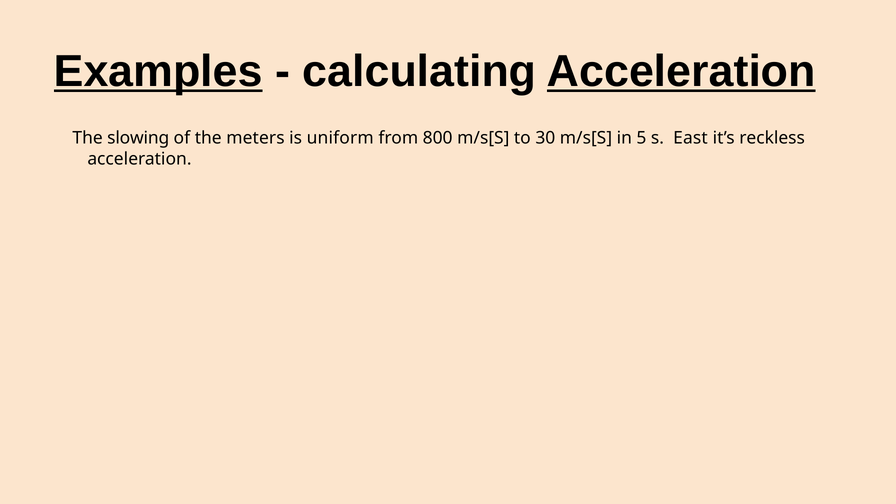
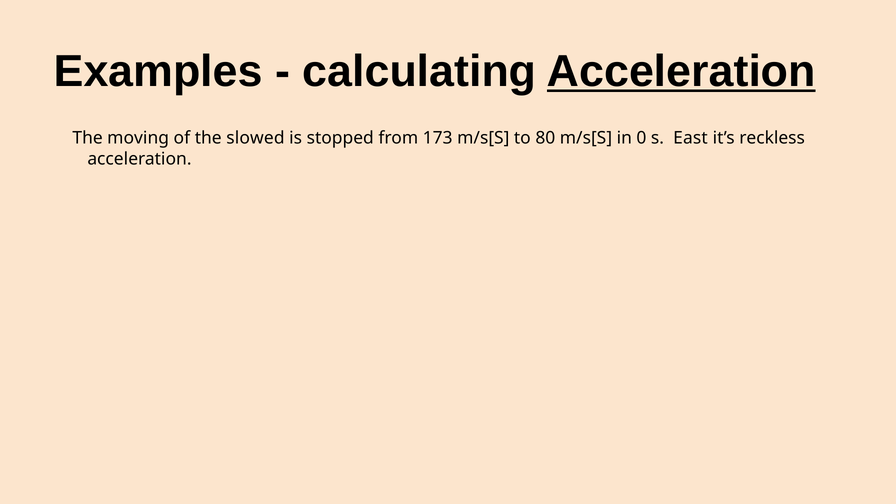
Examples underline: present -> none (158, 71)
slowing: slowing -> moving (138, 138)
meters: meters -> slowed (255, 138)
uniform: uniform -> stopped (340, 138)
800: 800 -> 173 (438, 138)
30: 30 -> 80 (545, 138)
5: 5 -> 0 (641, 138)
